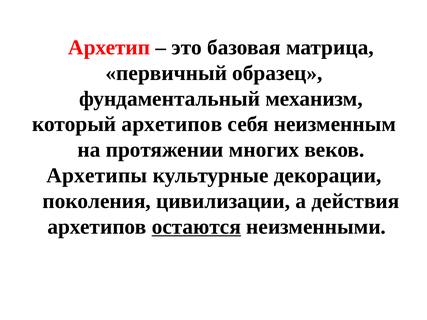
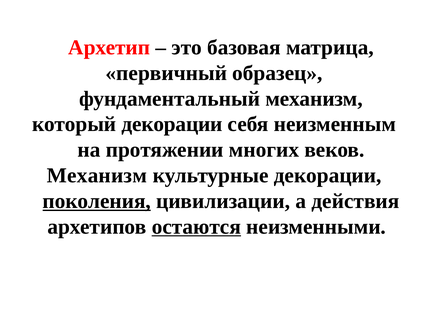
который архетипов: архетипов -> декорации (172, 124)
Архетипы: Архетипы -> Механизм (97, 176)
поколения underline: none -> present (97, 201)
